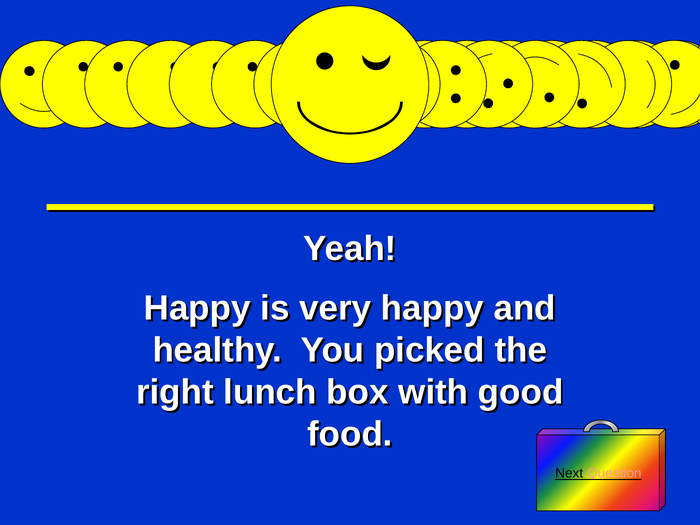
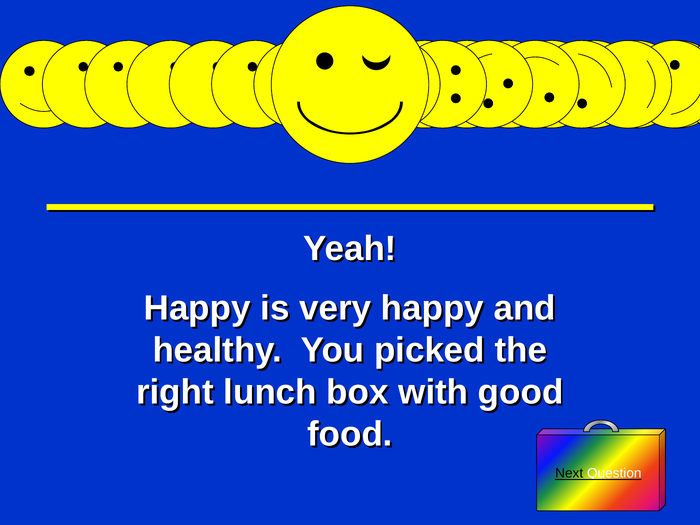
Question colour: pink -> white (614, 473)
